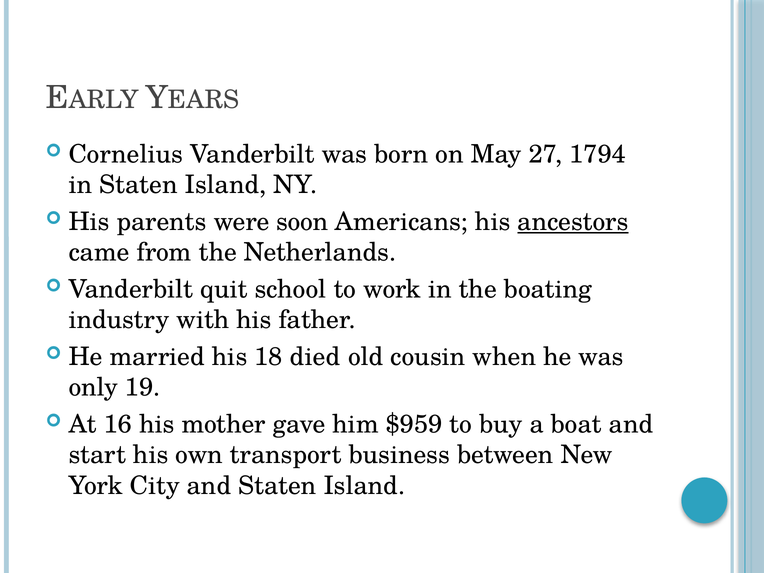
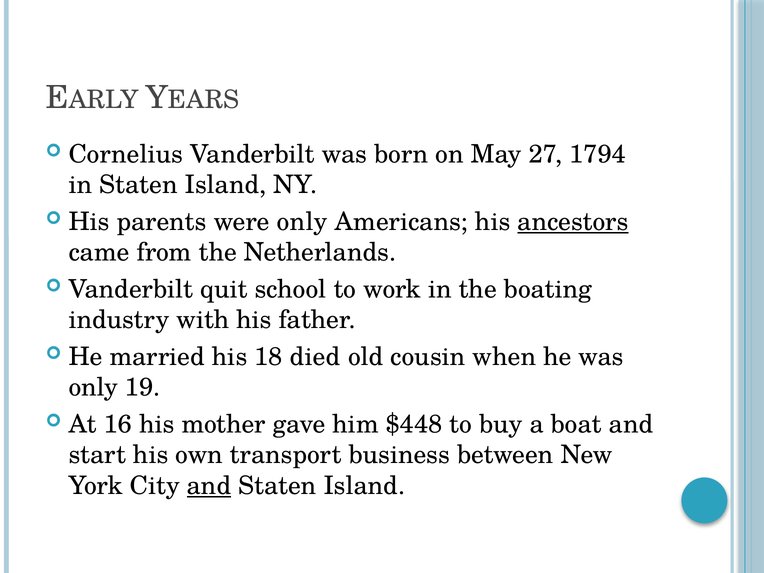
were soon: soon -> only (302, 222)
$959: $959 -> $448 (414, 425)
and underline: none -> present (209, 486)
